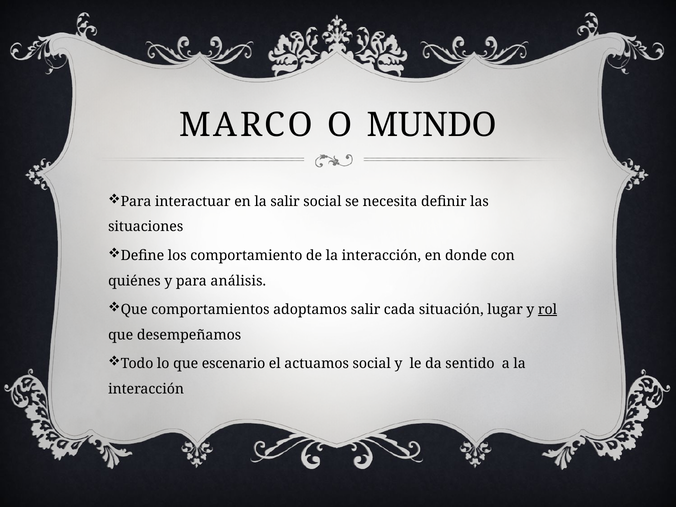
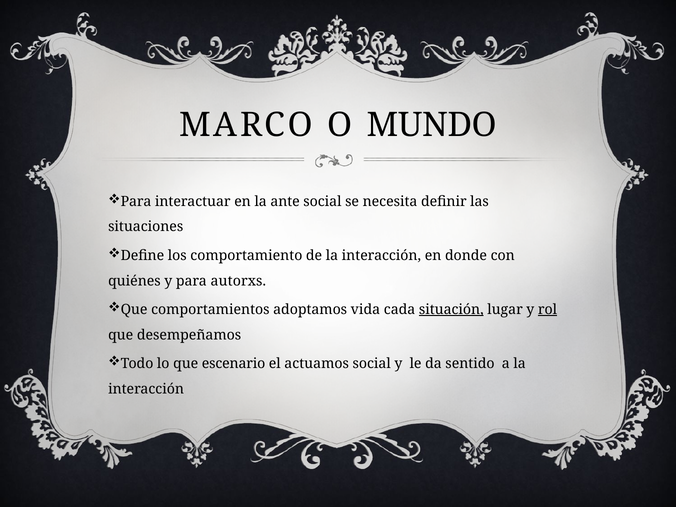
la salir: salir -> ante (285, 202)
análisis: análisis -> autorxs (238, 281)
adoptamos salir: salir -> vida (365, 310)
situación underline: none -> present (451, 310)
